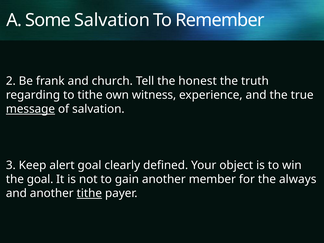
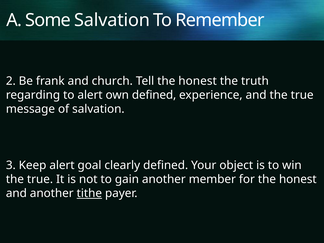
to tithe: tithe -> alert (90, 95)
own witness: witness -> defined (154, 95)
message underline: present -> none (30, 109)
goal: goal -> true (40, 179)
for the always: always -> honest (298, 179)
